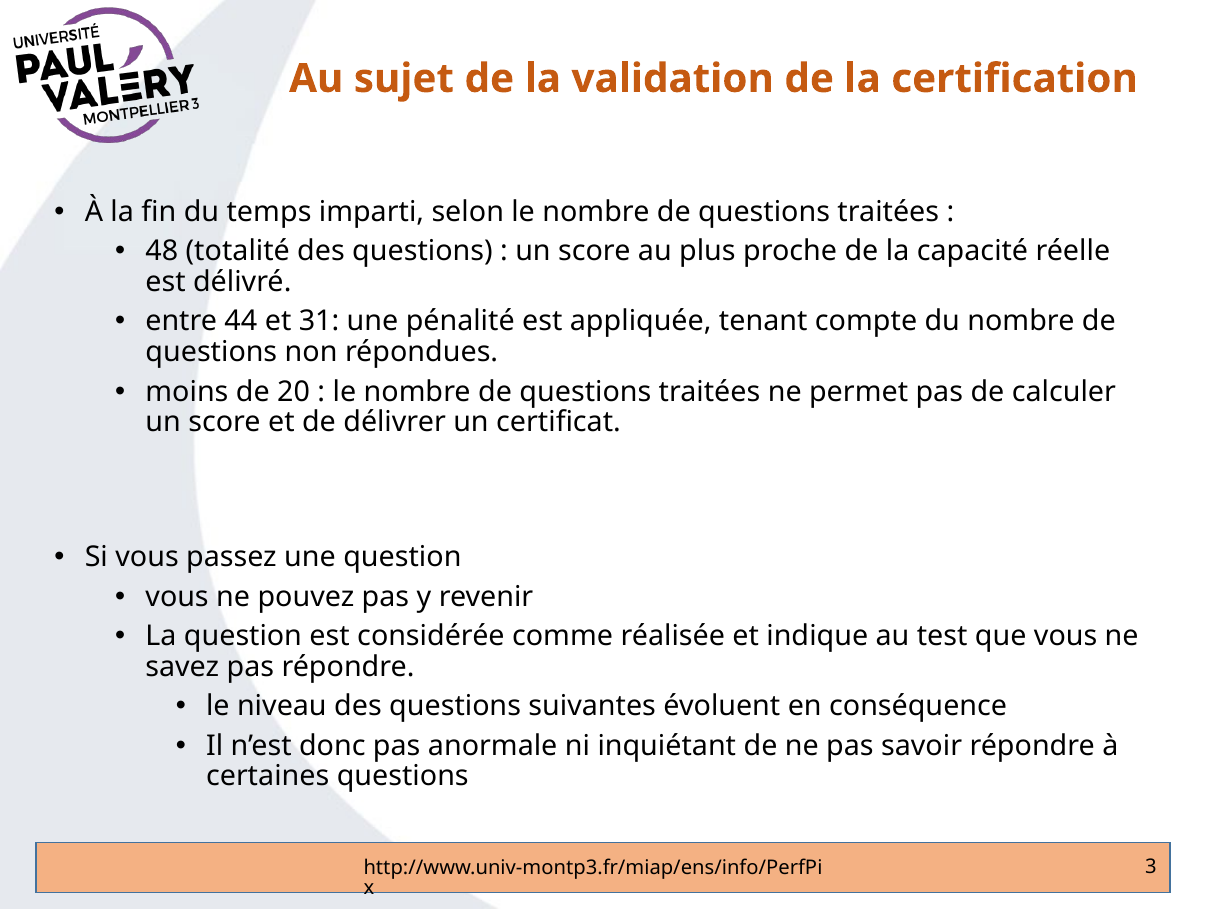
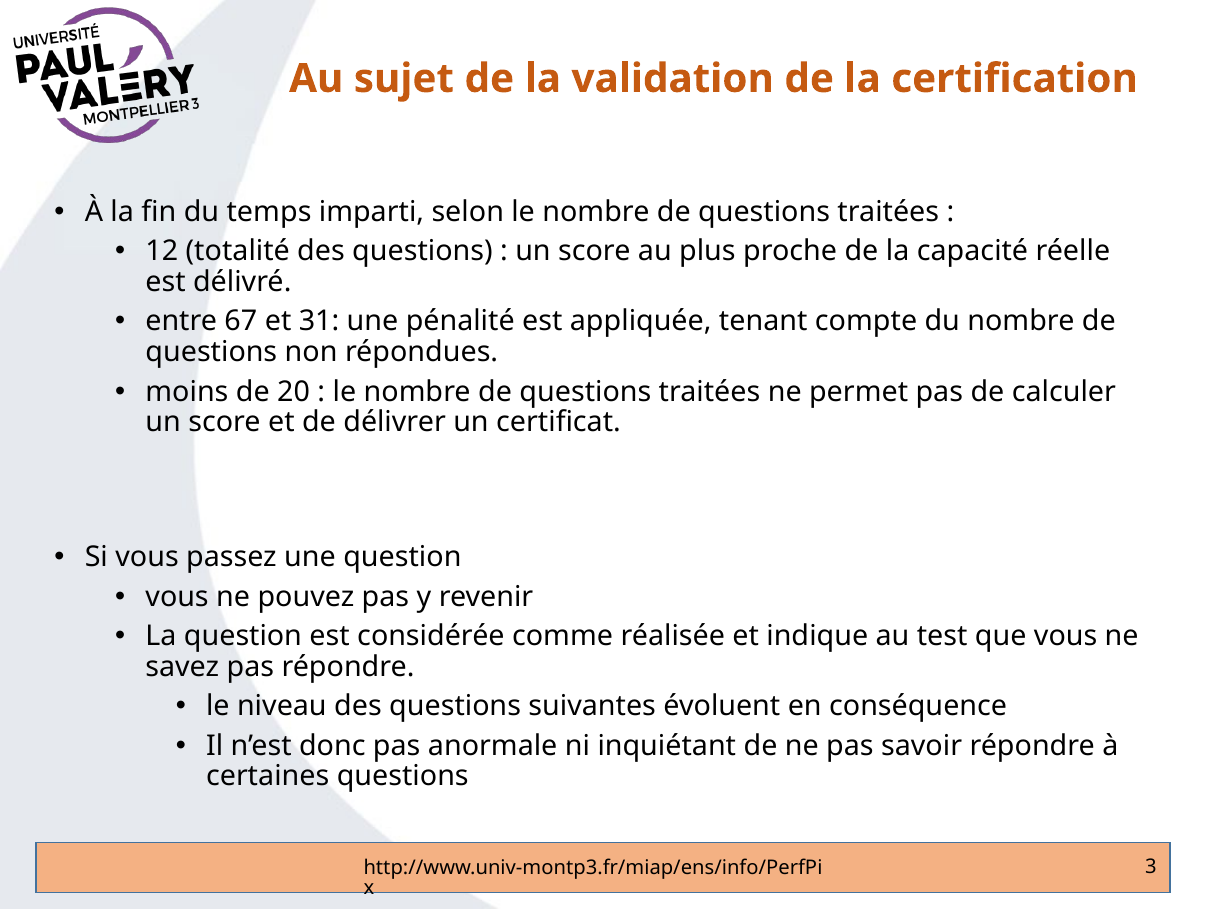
48: 48 -> 12 (162, 251)
44: 44 -> 67 (241, 322)
